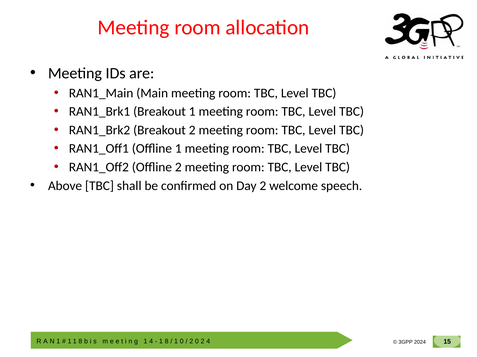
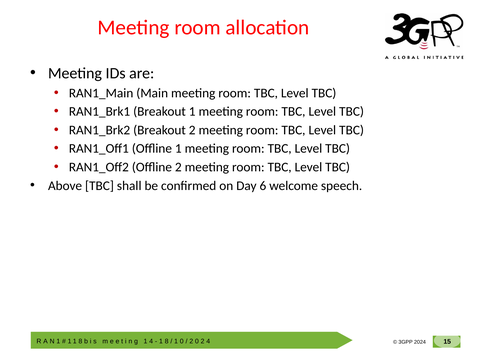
Day 2: 2 -> 6 (263, 186)
